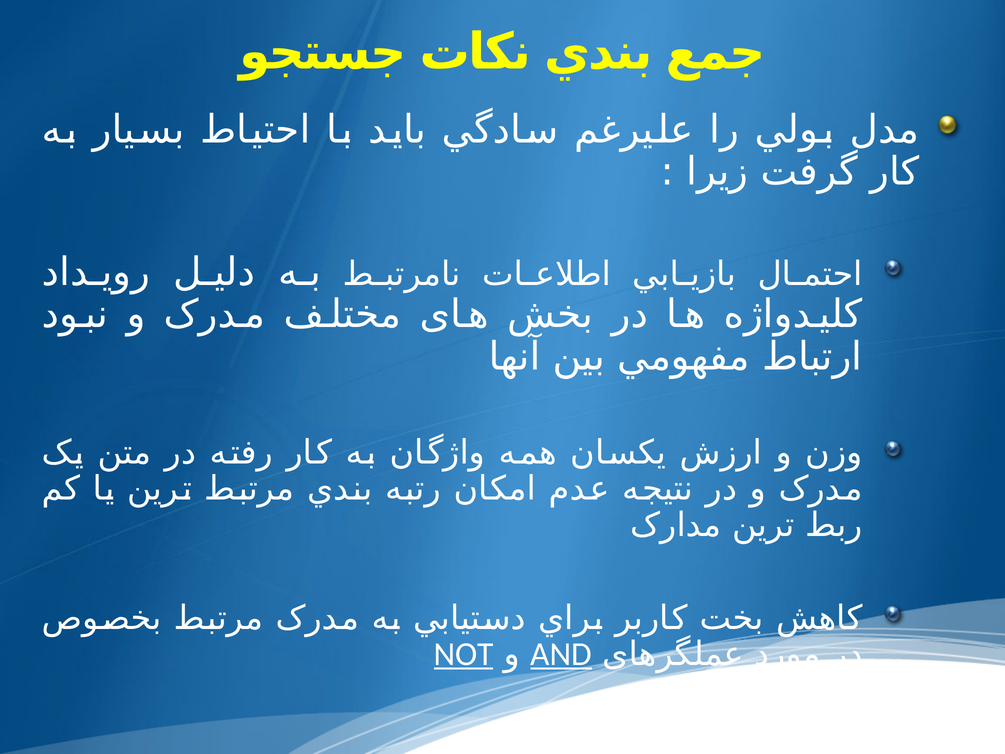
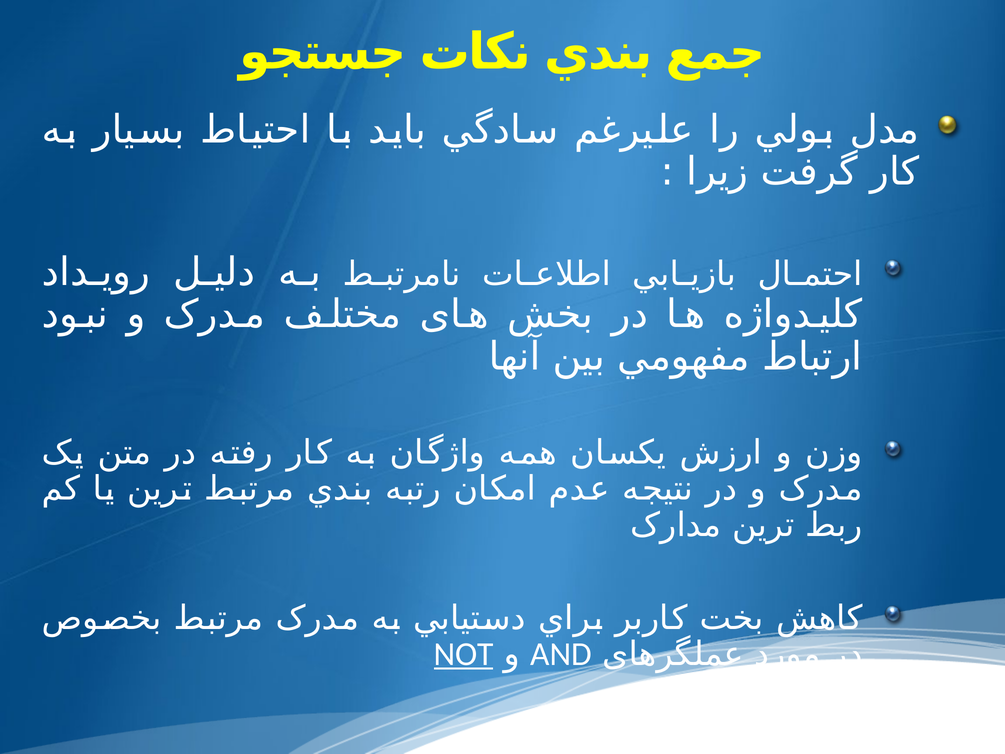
AND underline: present -> none (561, 654)
